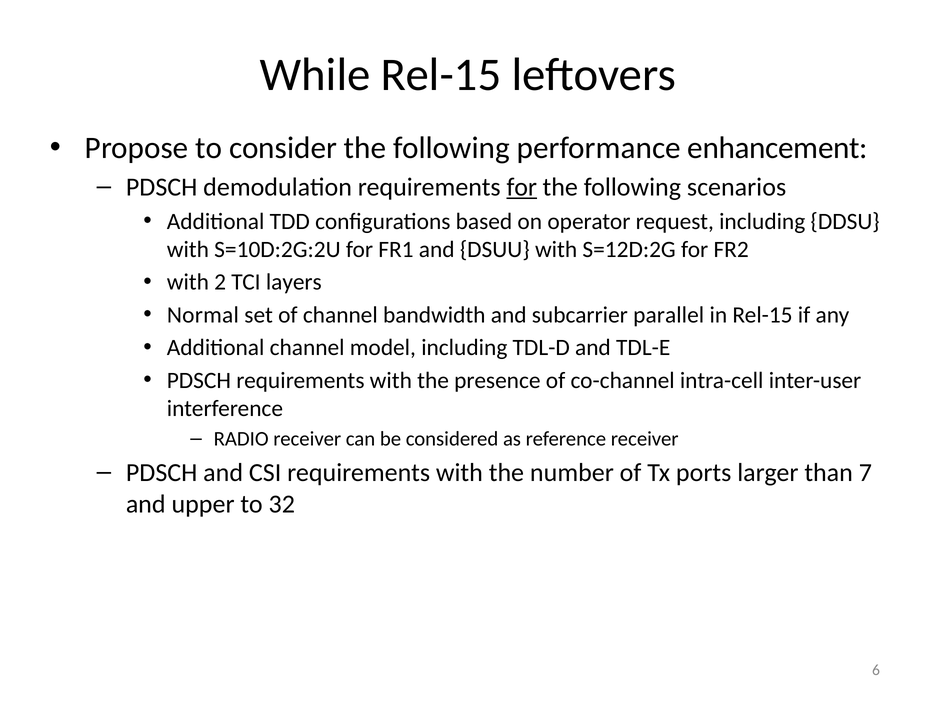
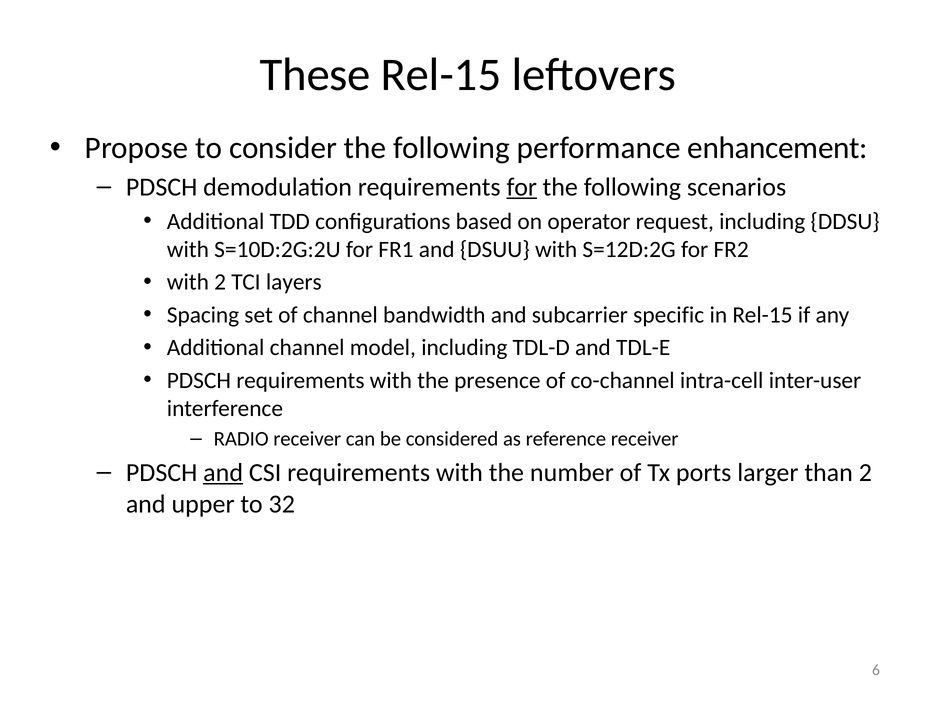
While: While -> These (315, 75)
Normal: Normal -> Spacing (203, 315)
parallel: parallel -> specific (669, 315)
and underline: none -> present (223, 473)
than 7: 7 -> 2 (865, 473)
